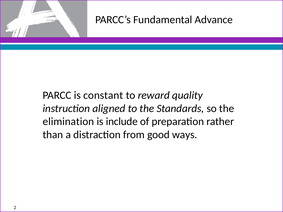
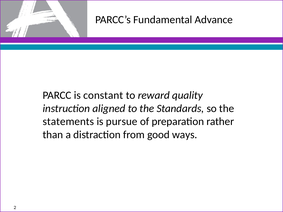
elimination: elimination -> statements (68, 122)
include: include -> pursue (122, 122)
